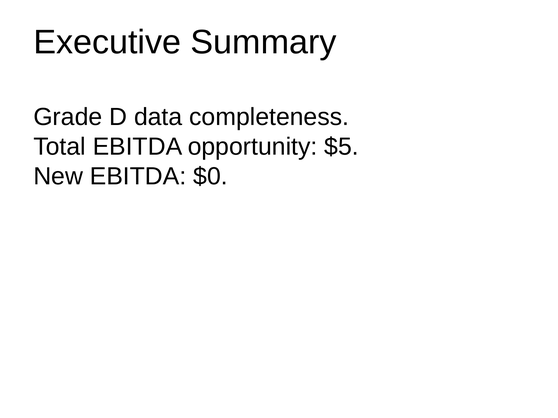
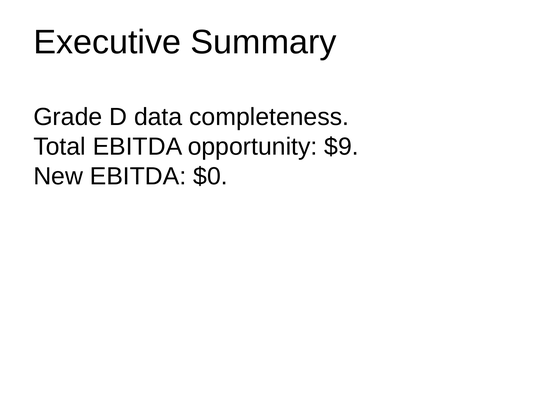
$5: $5 -> $9 (341, 147)
